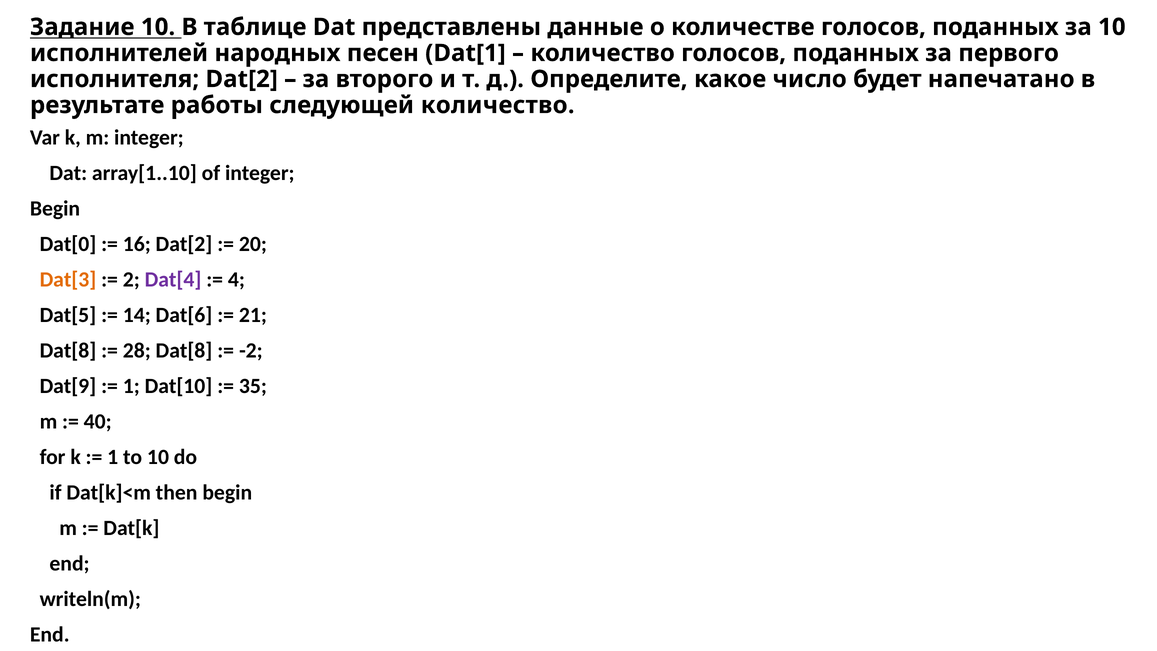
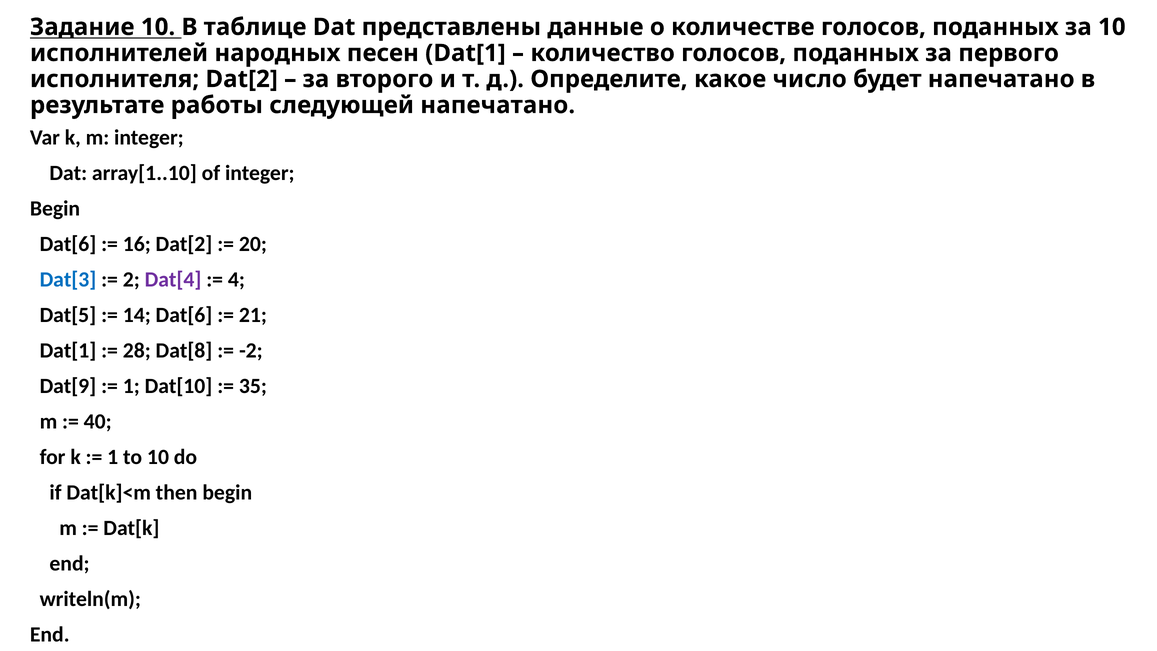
следующей количество: количество -> напечатано (498, 105)
Dat[0: Dat[0 -> Dat[6 (68, 244)
Dat[3 colour: orange -> blue (68, 280)
Dat[8: Dat[8 -> Dat[1 (68, 351)
